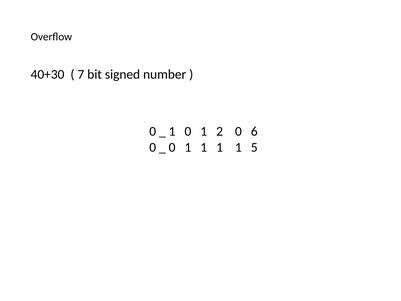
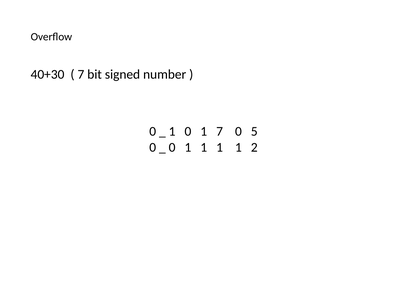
1 2: 2 -> 7 (220, 131)
6: 6 -> 5 (254, 131)
5: 5 -> 2 (254, 147)
